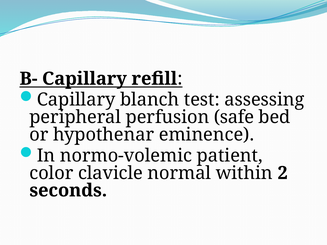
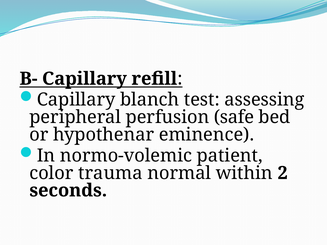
clavicle: clavicle -> trauma (110, 173)
